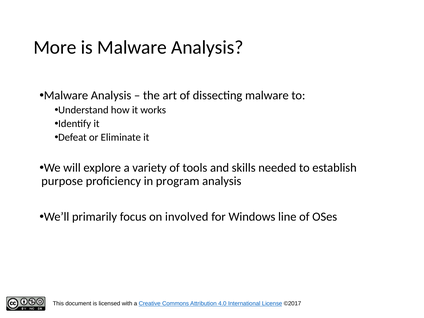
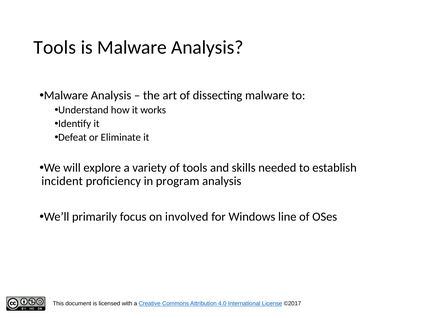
More: More -> Tools (55, 48)
purpose: purpose -> incident (62, 181)
